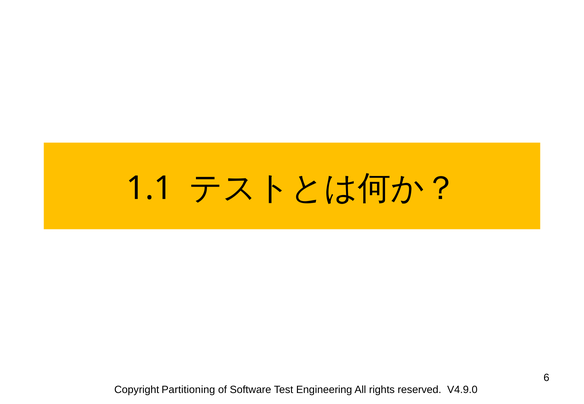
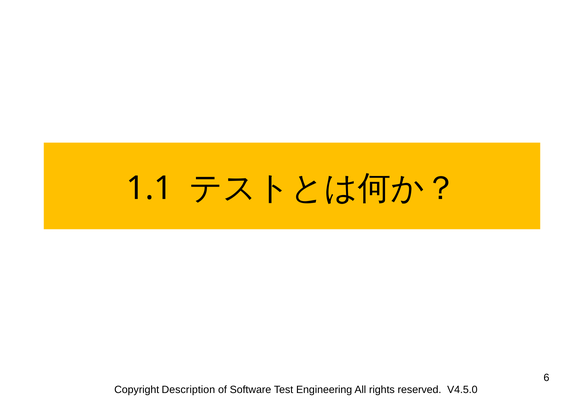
Partitioning: Partitioning -> Description (188, 390)
V4.9.0: V4.9.0 -> V4.5.0 (462, 390)
